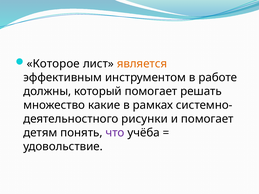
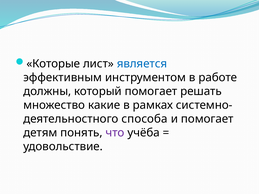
Которое: Которое -> Которые (53, 64)
является colour: orange -> blue (142, 64)
рисунки: рисунки -> способа (145, 119)
